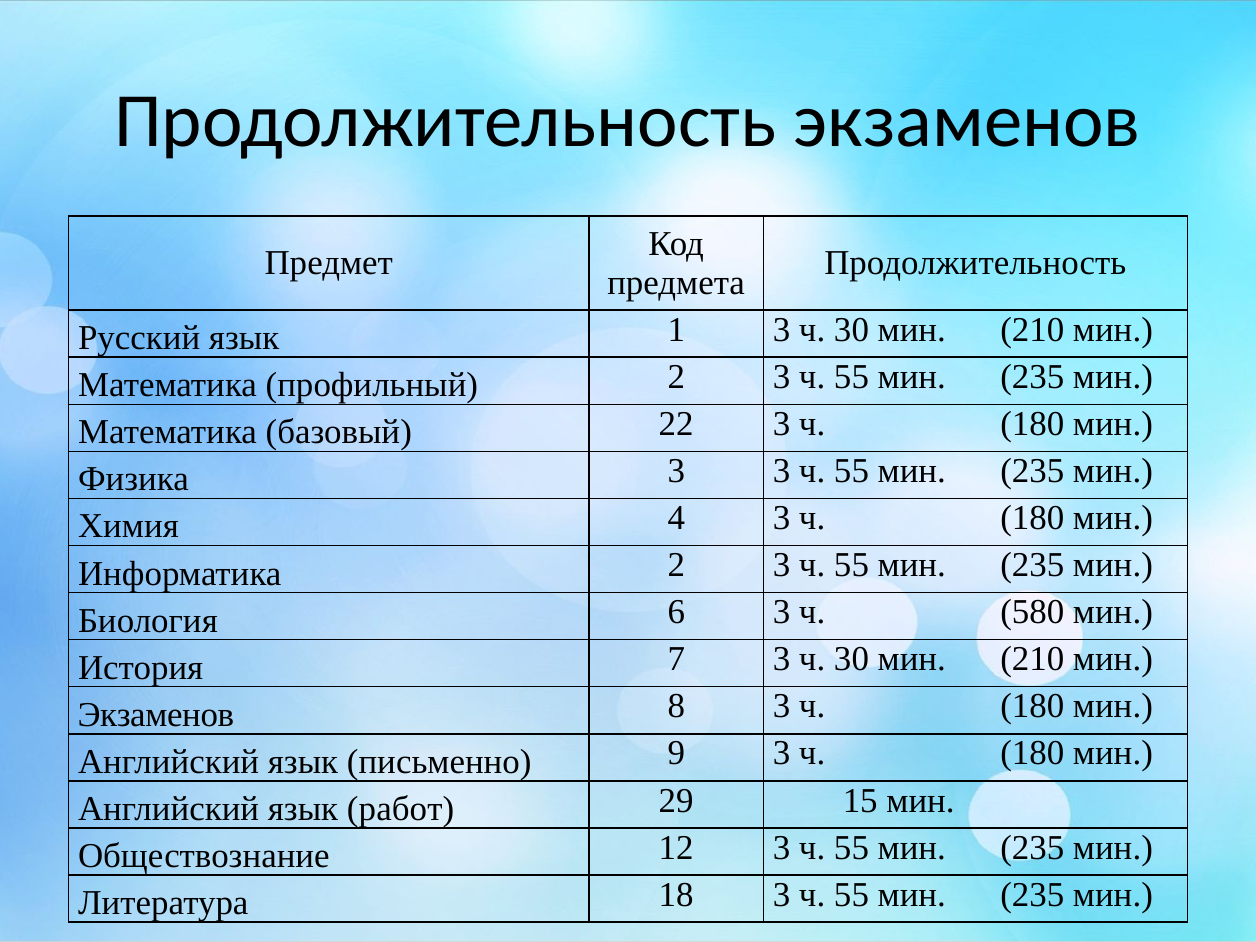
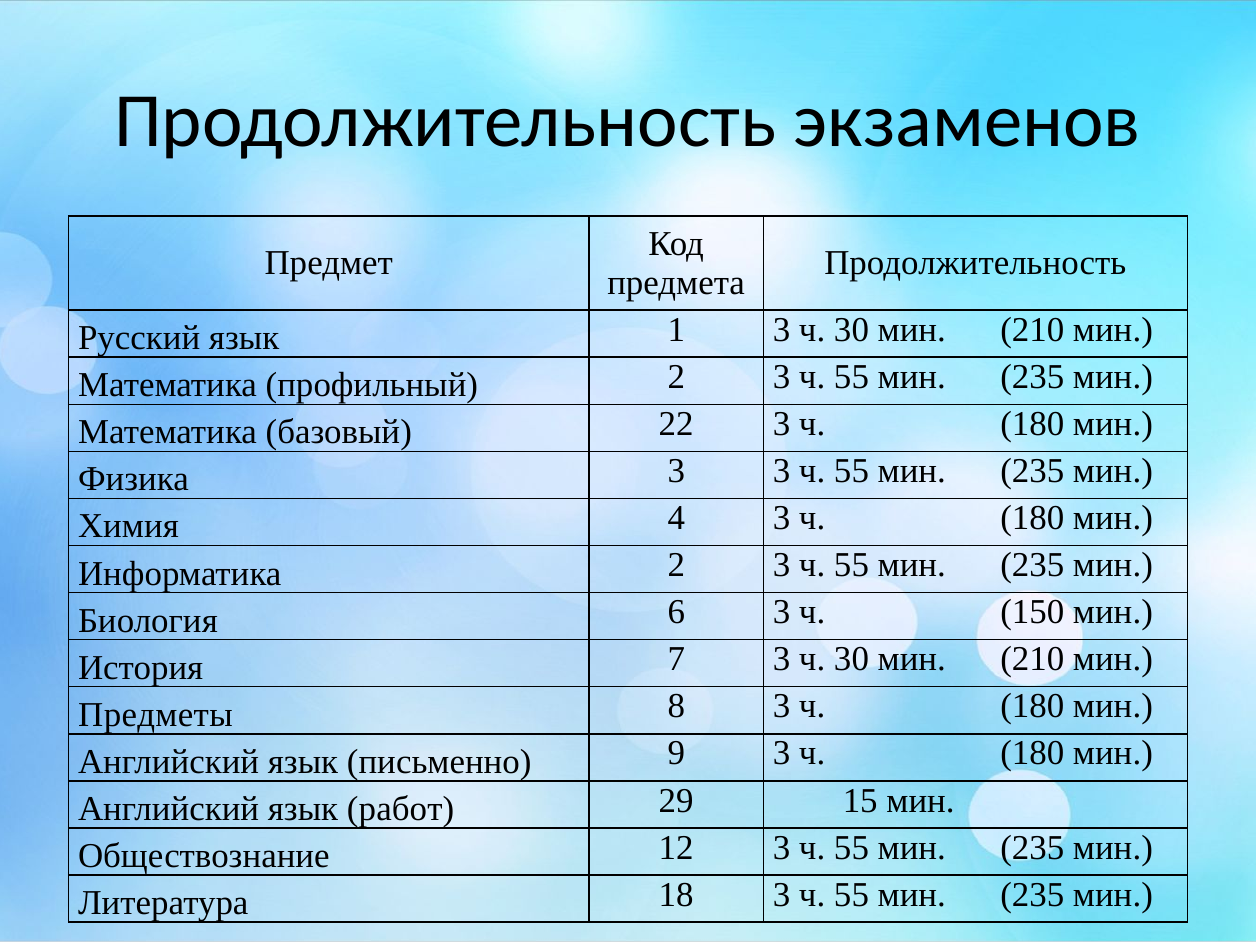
580: 580 -> 150 (1032, 612)
Экзаменов: Экзаменов -> Предметы (155, 715)
